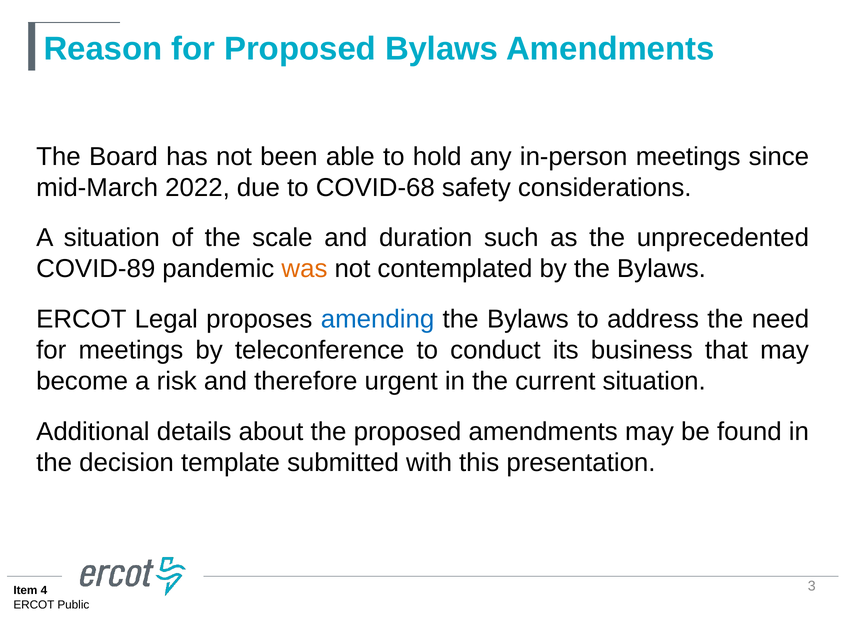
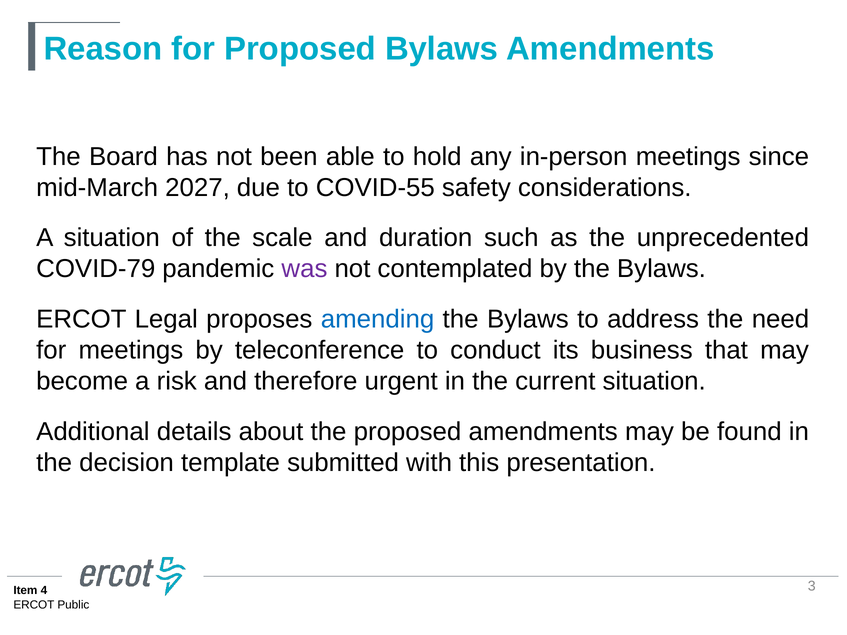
2022: 2022 -> 2027 (198, 188)
COVID-68: COVID-68 -> COVID-55 (375, 188)
COVID-89: COVID-89 -> COVID-79 (96, 269)
was colour: orange -> purple (304, 269)
